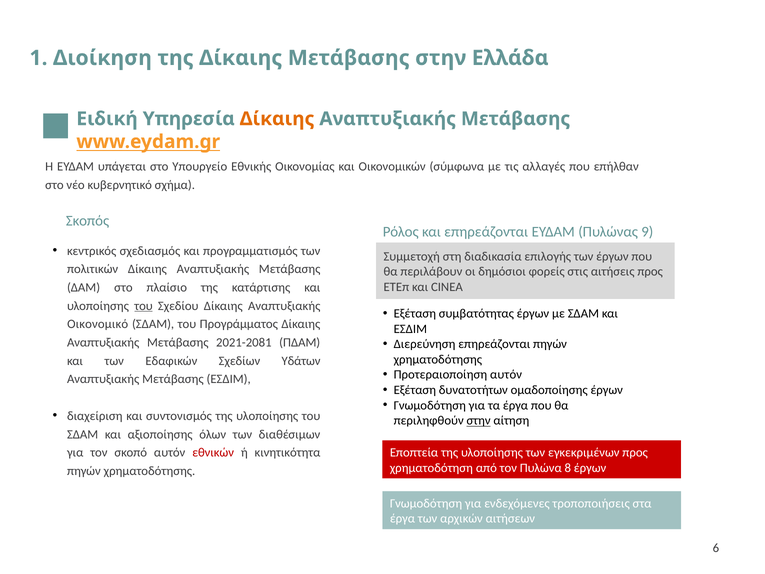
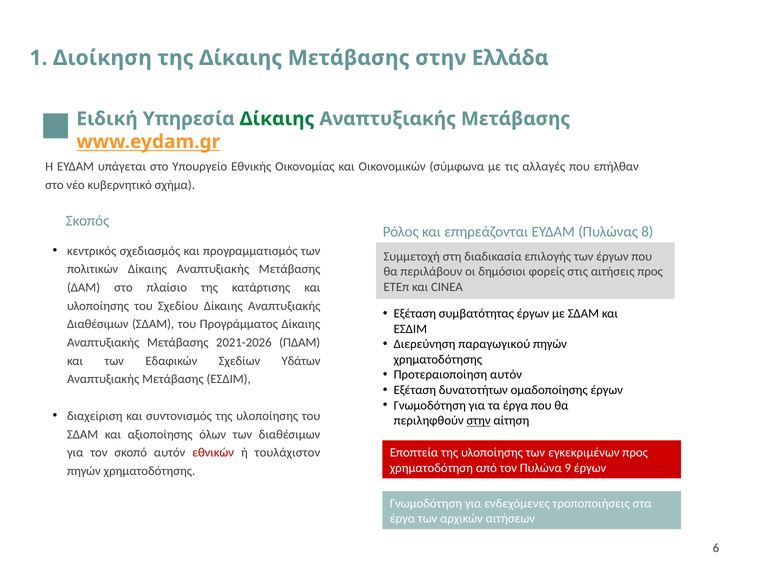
Δίκαιης colour: orange -> green (277, 119)
9: 9 -> 8 (647, 232)
του underline: present -> none (143, 306)
Οικονομικό: Οικονομικό -> Διαθέσιμων (98, 324)
2021-2081: 2021-2081 -> 2021-2026 (244, 342)
Διερεύνηση επηρεάζονται: επηρεάζονται -> παραγωγικού (494, 344)
κινητικότητα: κινητικότητα -> τουλάχιστον (287, 452)
8: 8 -> 9 (568, 468)
